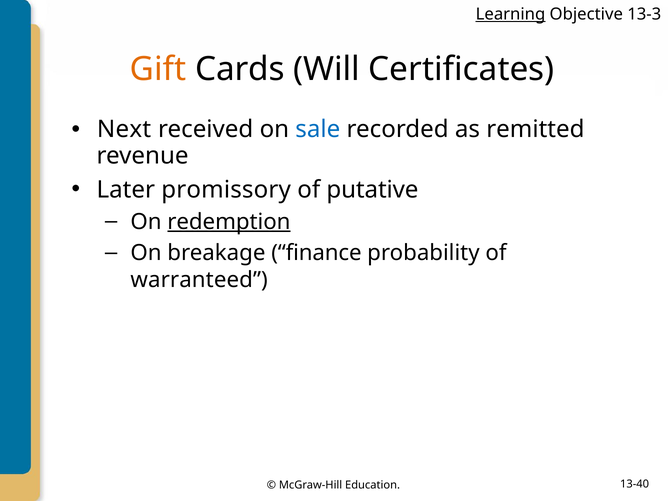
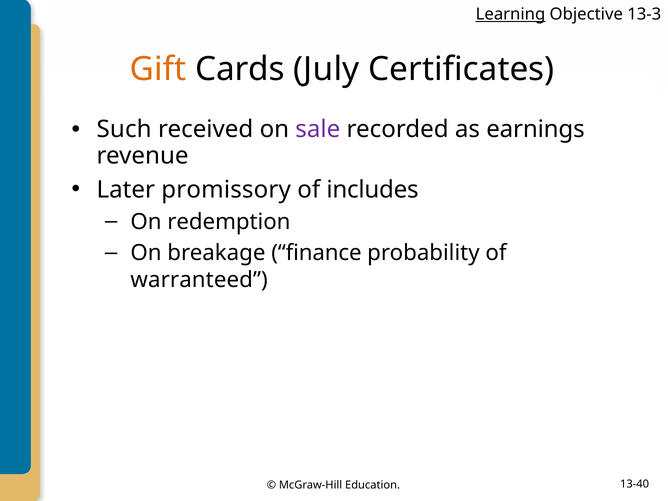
Will: Will -> July (326, 69)
Next: Next -> Such (124, 130)
sale colour: blue -> purple (318, 130)
remitted: remitted -> earnings (535, 130)
putative: putative -> includes (373, 190)
redemption underline: present -> none (229, 222)
